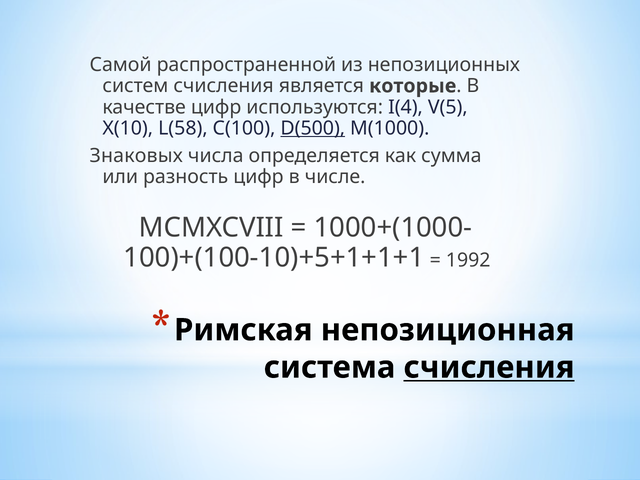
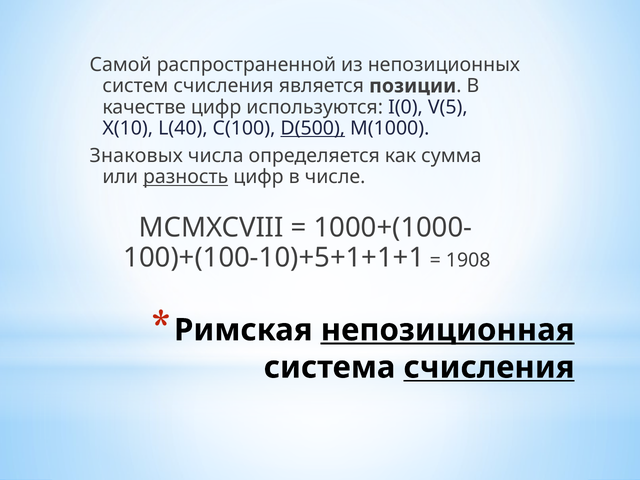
которые: которые -> позиции (413, 86)
I(4: I(4 -> I(0 (405, 107)
L(58: L(58 -> L(40 (183, 128)
разность underline: none -> present (186, 177)
1992: 1992 -> 1908 (468, 260)
непозиционная underline: none -> present (448, 330)
